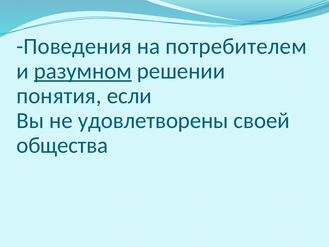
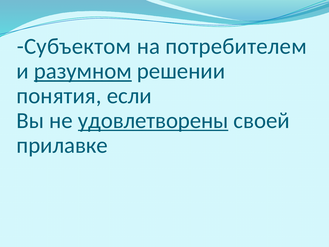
Поведения: Поведения -> Субъектом (74, 46)
удовлетворены underline: none -> present (153, 120)
общества: общества -> прилавке (62, 145)
